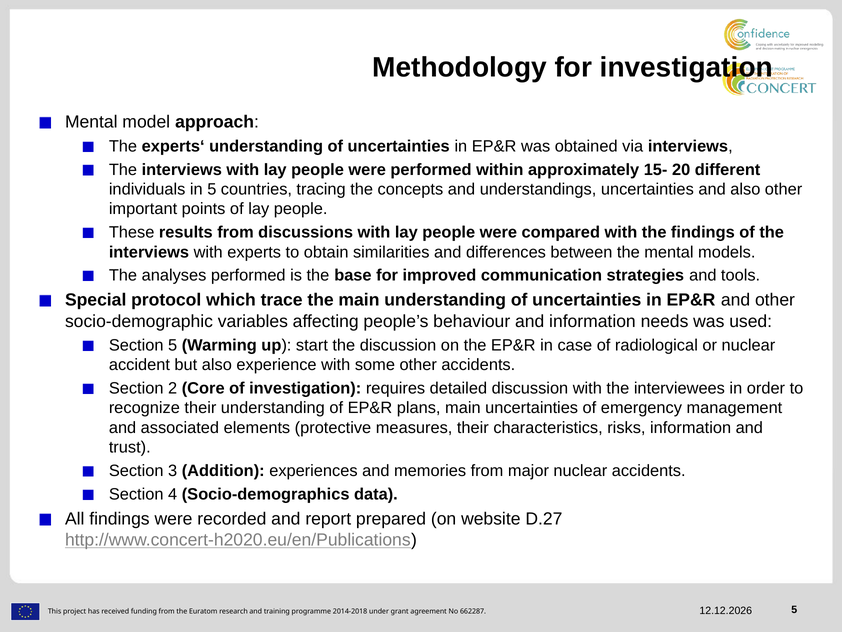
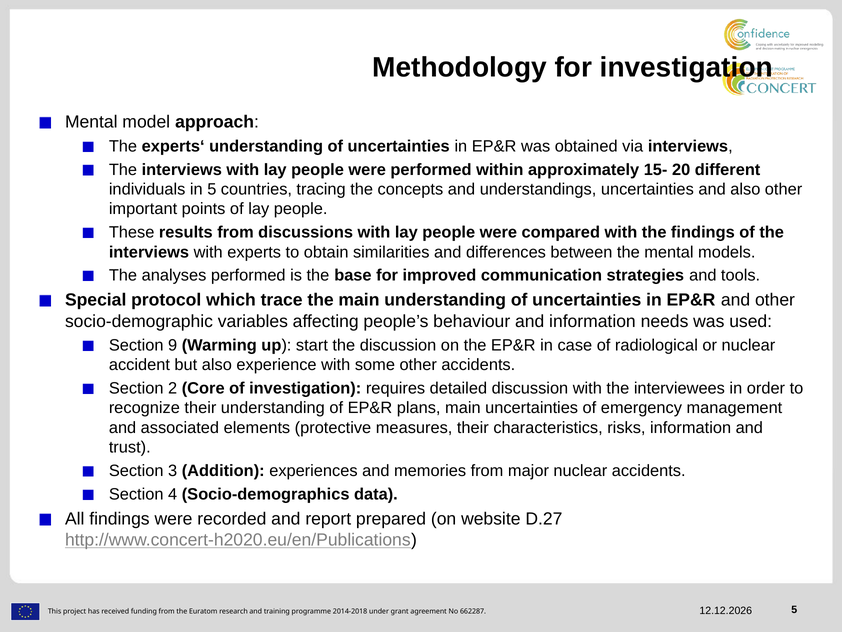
Section 5: 5 -> 9 (173, 345)
